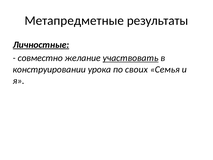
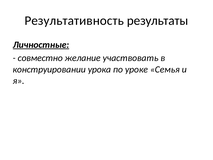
Метапредметные: Метапредметные -> Результативность (74, 21)
участвовать underline: present -> none (131, 58)
своих: своих -> уроке (136, 69)
